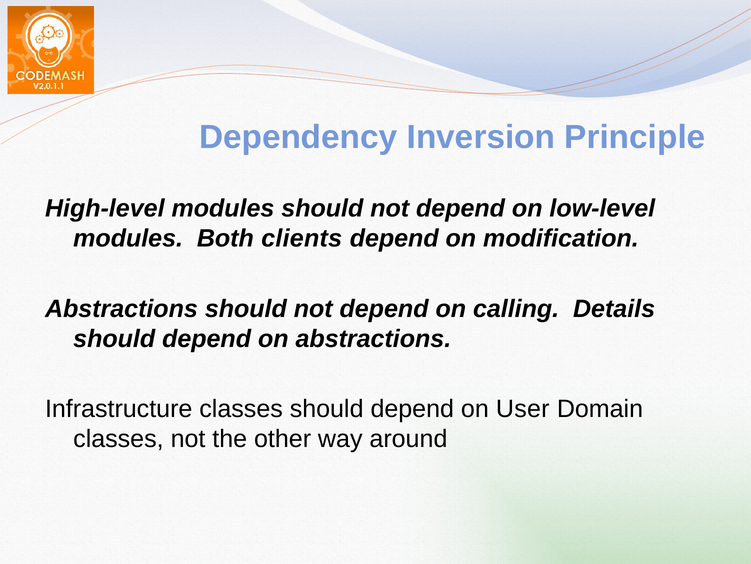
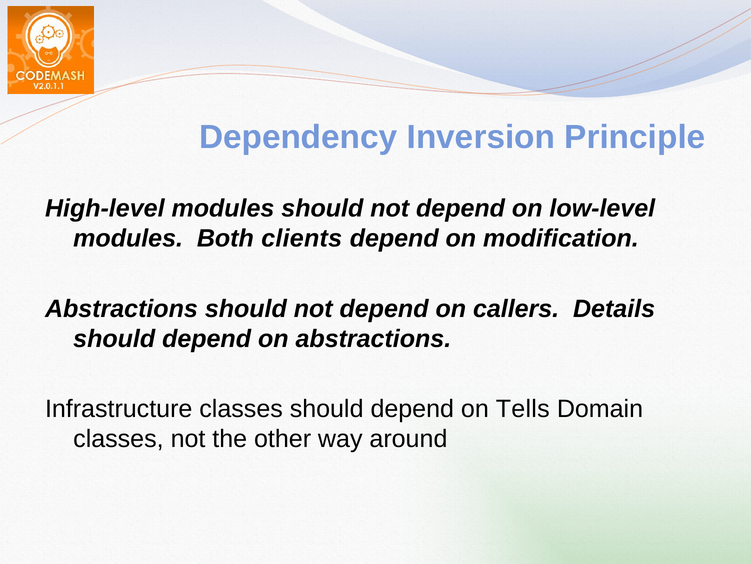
calling: calling -> callers (516, 308)
User: User -> Tells (523, 409)
